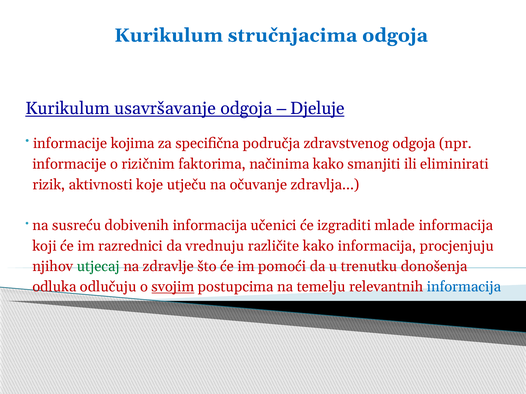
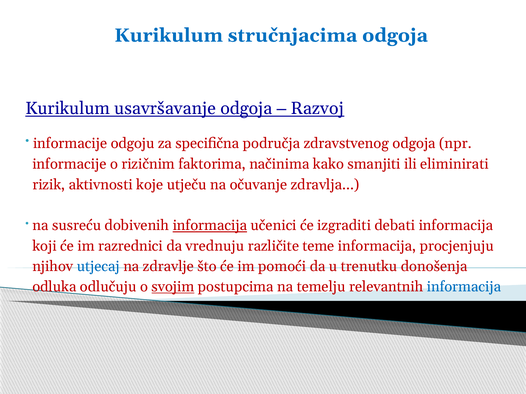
Djeluje: Djeluje -> Razvoj (317, 108)
kojima: kojima -> odgoju (133, 144)
informacija underline: none -> present (210, 226)
mlade: mlade -> debati (395, 226)
različite kako: kako -> teme (318, 246)
utjecaj colour: green -> blue (98, 267)
